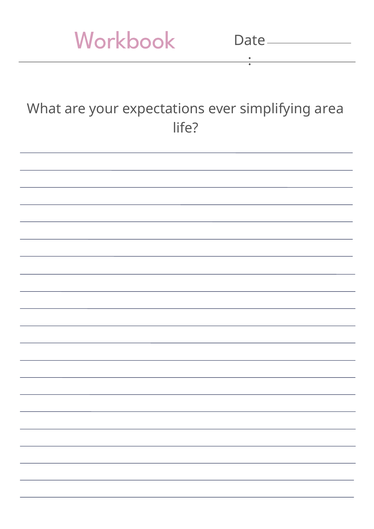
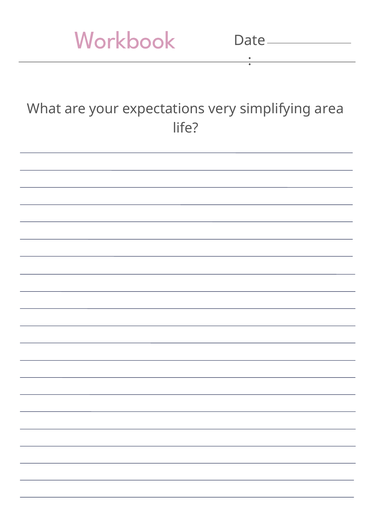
ever: ever -> very (222, 109)
